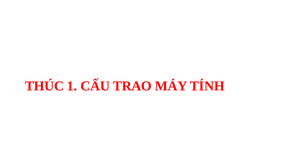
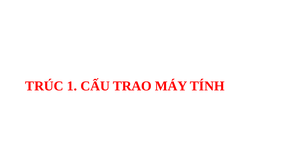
THÚC: THÚC -> TRÚC (44, 86)
